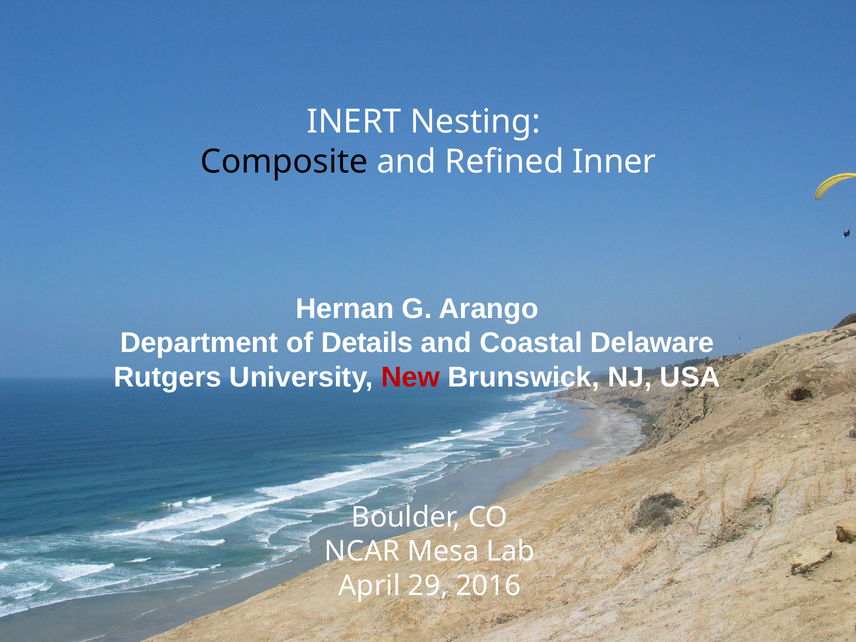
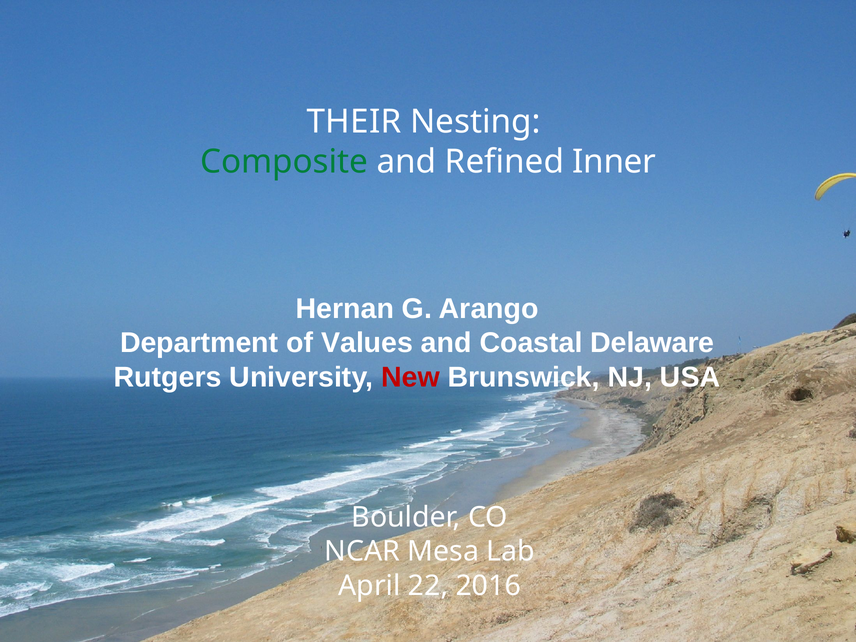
INERT: INERT -> THEIR (354, 122)
Composite colour: black -> green (284, 162)
Details: Details -> Values (367, 343)
29: 29 -> 22 (428, 586)
